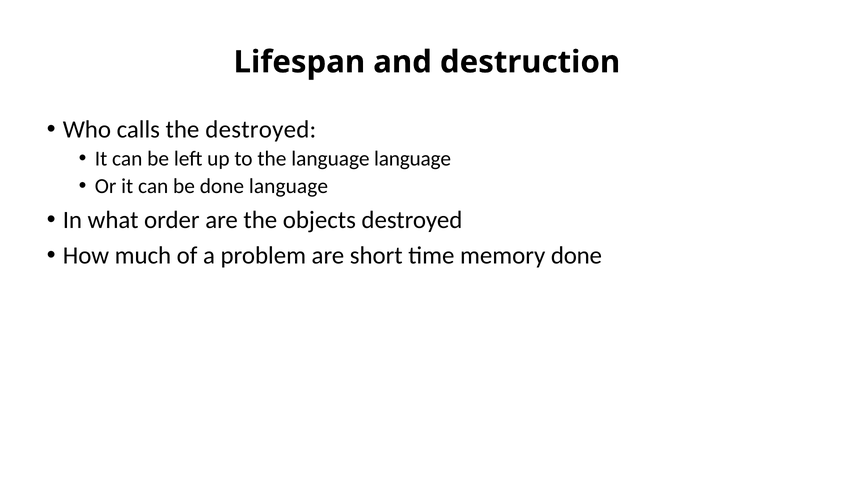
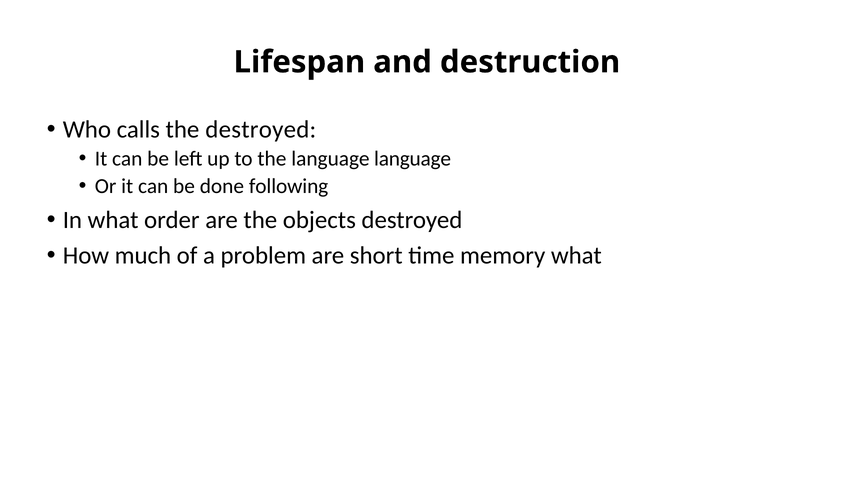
done language: language -> following (289, 186)
memory done: done -> what (576, 256)
